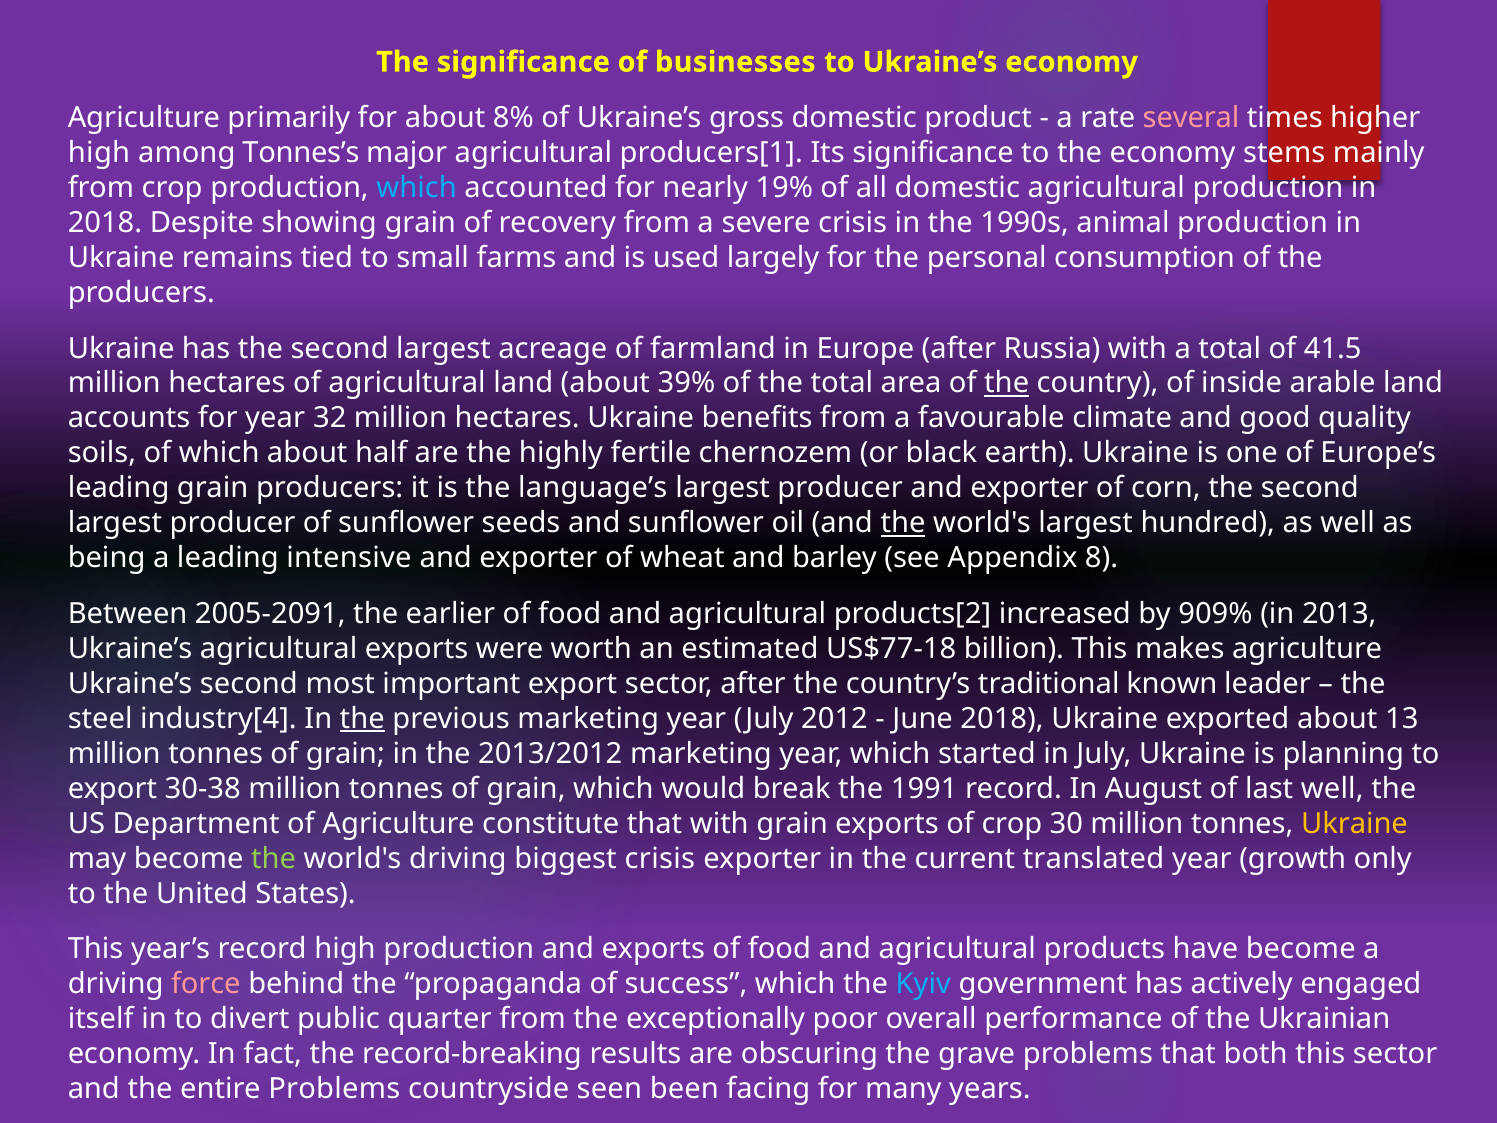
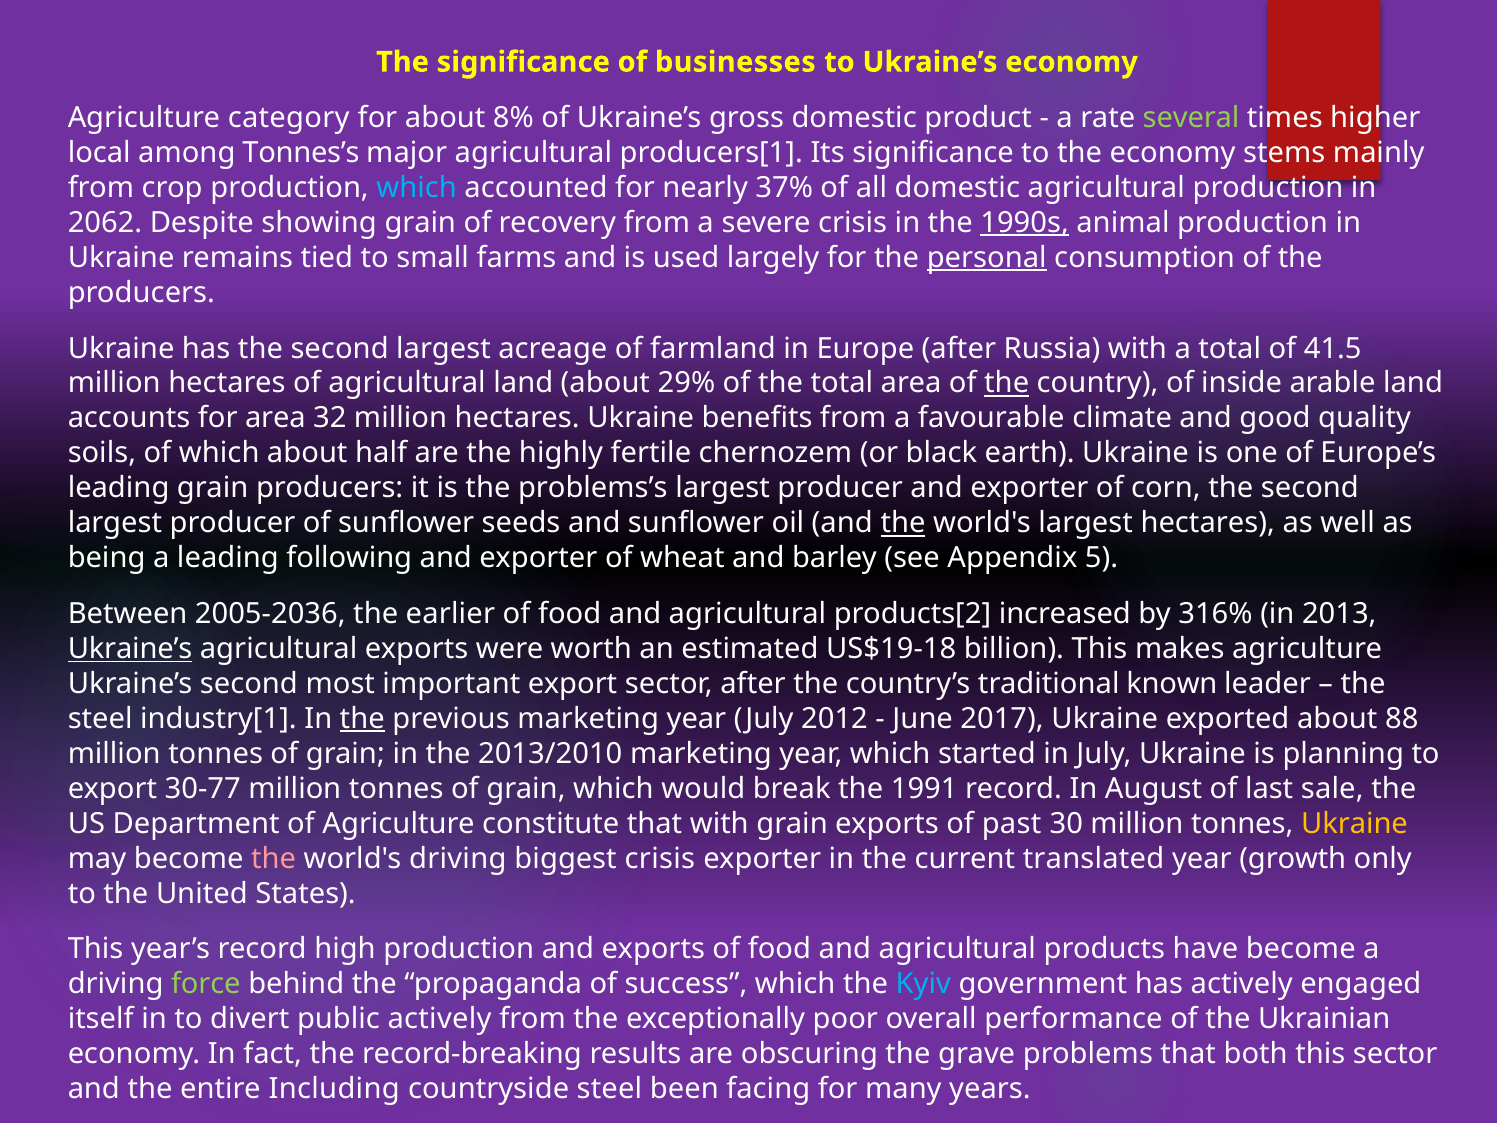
primarily: primarily -> category (289, 118)
several colour: pink -> light green (1191, 118)
high: high -> local (99, 153)
19%: 19% -> 37% (784, 188)
2018: 2018 -> 2062 (105, 223)
1990s underline: none -> present (1025, 223)
personal underline: none -> present (987, 258)
39%: 39% -> 29% (686, 383)
for year: year -> area (275, 418)
language’s: language’s -> problems’s (593, 488)
largest hundred: hundred -> hectares (1208, 523)
intensive: intensive -> following (349, 558)
8: 8 -> 5 (1102, 558)
2005-2091: 2005-2091 -> 2005-2036 (270, 614)
909%: 909% -> 316% (1215, 614)
Ukraine’s underline: none -> present (130, 649)
US$77-18: US$77-18 -> US$19-18 (891, 649)
industry[4: industry[4 -> industry[1 (218, 719)
June 2018: 2018 -> 2017 (1002, 719)
13: 13 -> 88 (1402, 719)
2013/2012: 2013/2012 -> 2013/2010 (550, 754)
30-38: 30-38 -> 30-77 (203, 789)
last well: well -> sale (1332, 789)
of crop: crop -> past (1012, 823)
the colour: light green -> pink (274, 858)
force colour: pink -> light green (206, 984)
public quarter: quarter -> actively (440, 1019)
entire Problems: Problems -> Including (334, 1089)
countryside seen: seen -> steel (609, 1089)
